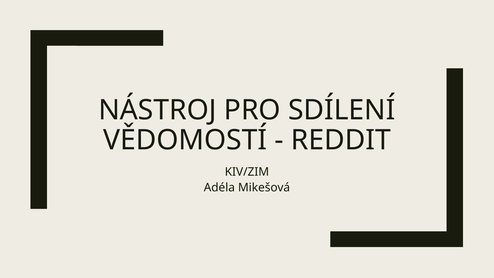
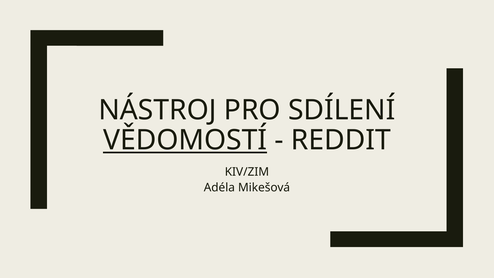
VĚDOMOSTÍ underline: none -> present (185, 140)
